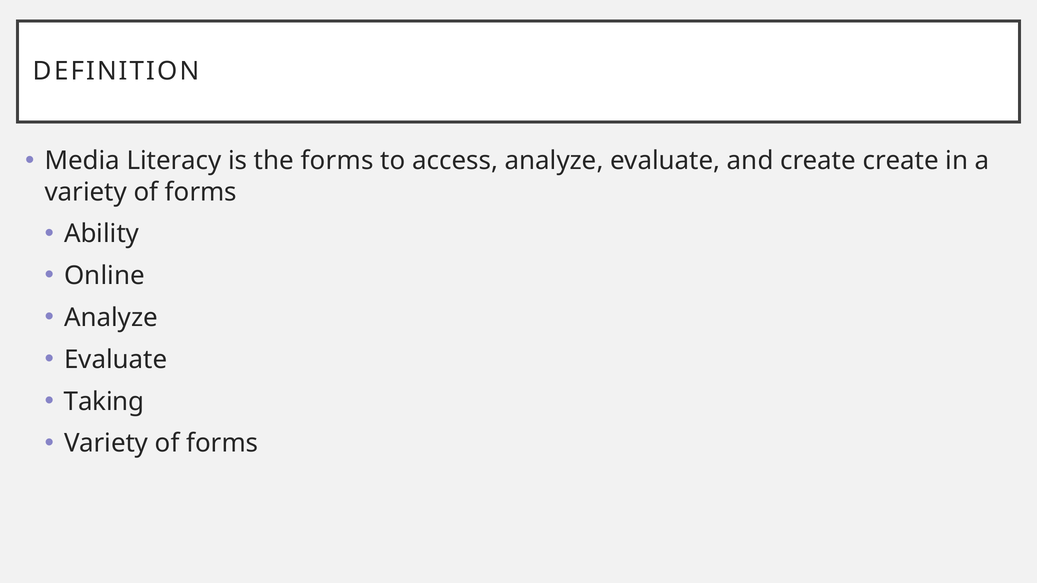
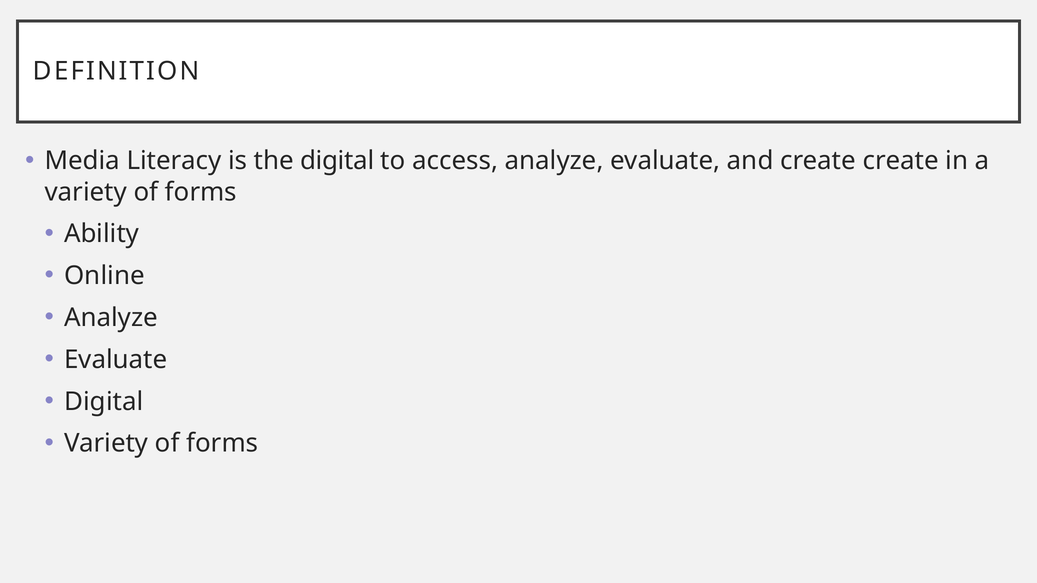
the forms: forms -> digital (337, 161)
Taking: Taking -> Digital (104, 402)
